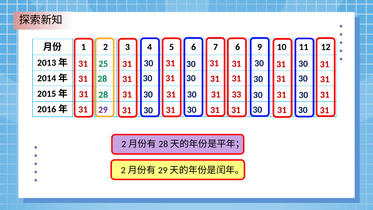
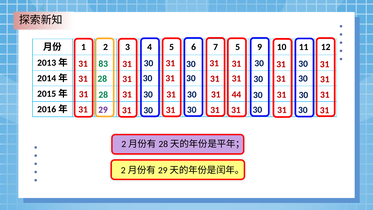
7 6: 6 -> 5 (238, 47)
25: 25 -> 83 (103, 64)
33: 33 -> 44 (236, 94)
